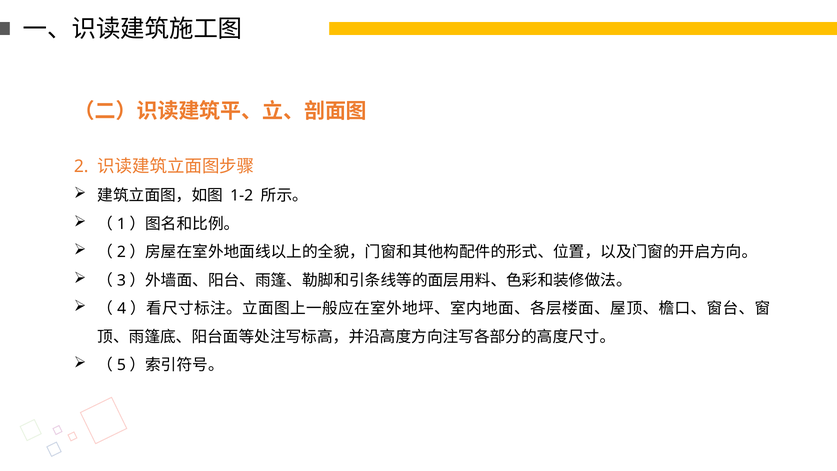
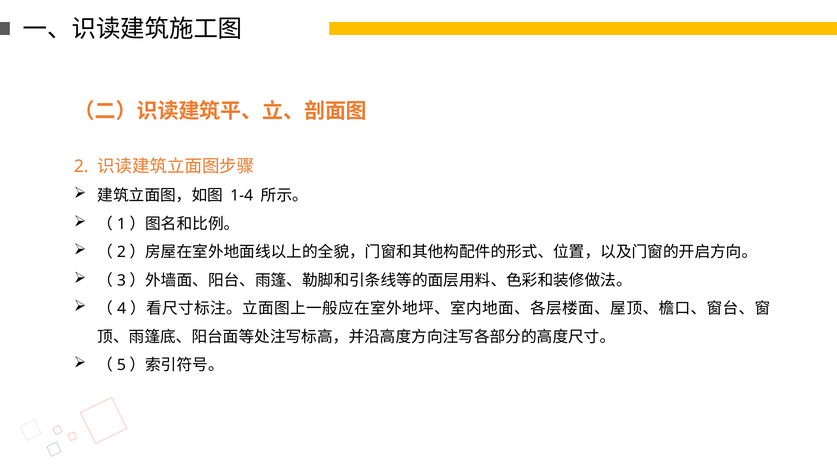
1-2: 1-2 -> 1-4 (242, 196)
